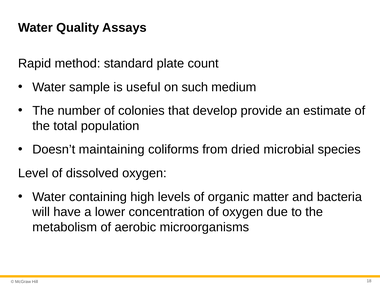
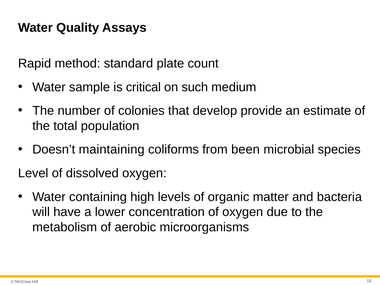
useful: useful -> critical (143, 87)
dried: dried -> been (246, 150)
